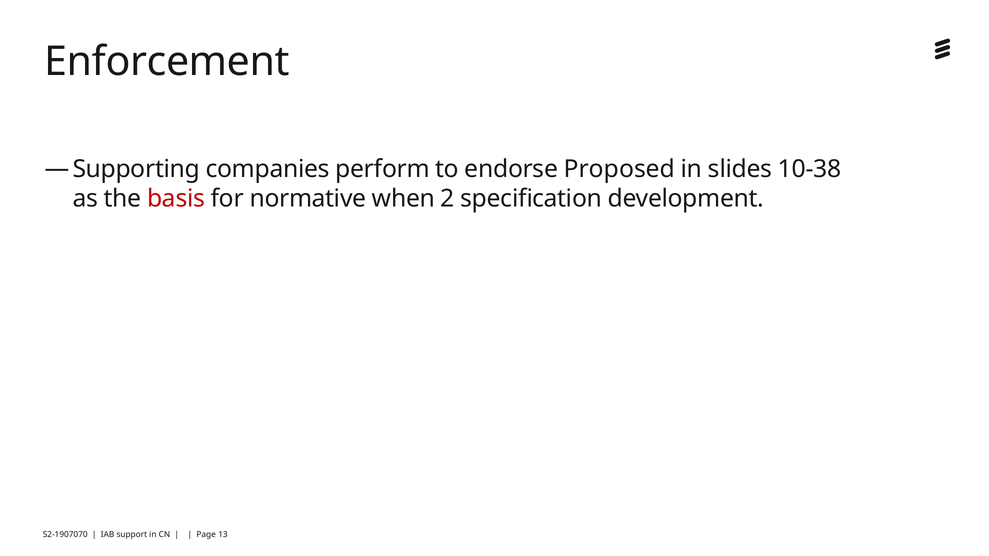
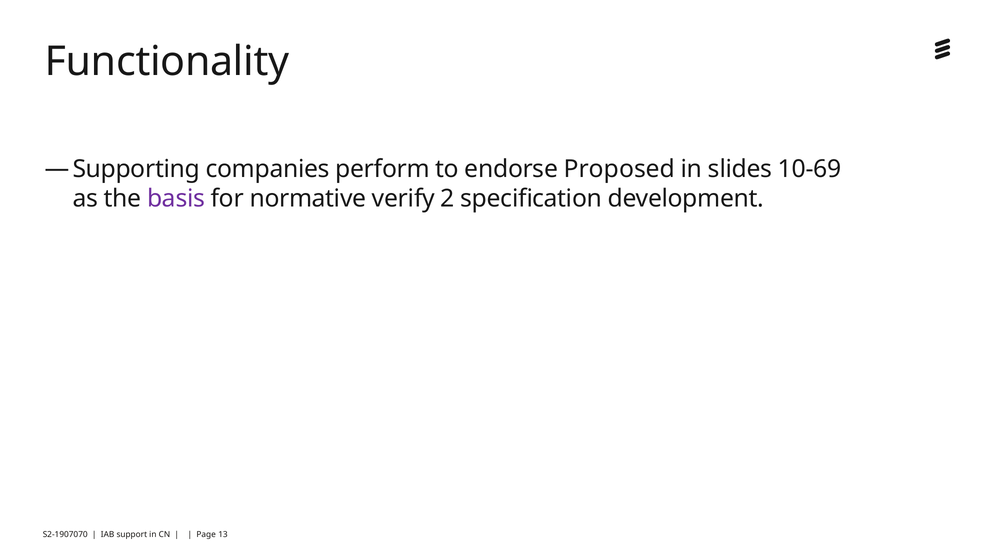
Enforcement: Enforcement -> Functionality (167, 62)
10-38: 10-38 -> 10-69 (810, 169)
basis colour: red -> purple (176, 199)
when: when -> verify (403, 199)
